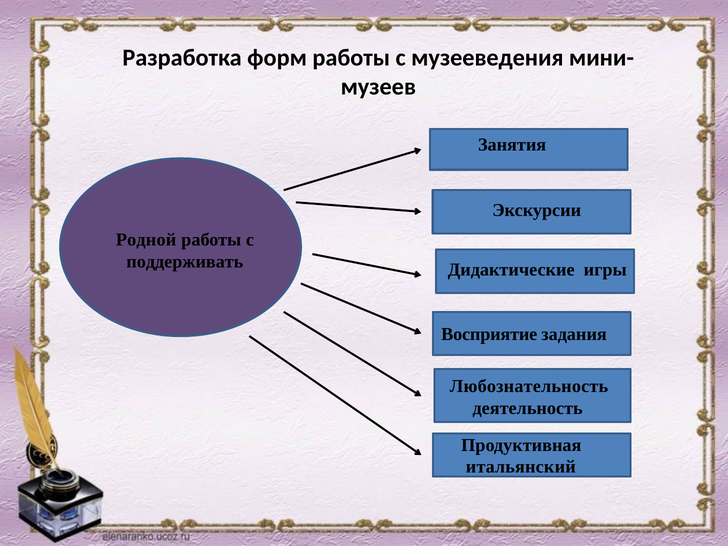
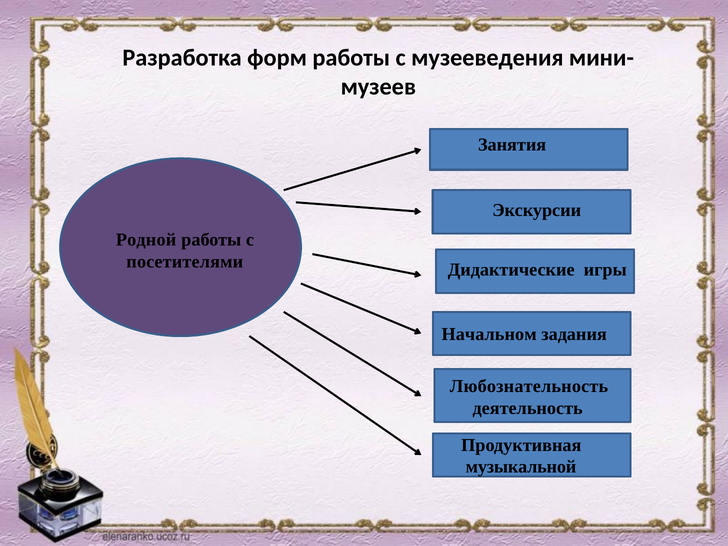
поддерживать: поддерживать -> посетителями (185, 262)
Восприятие: Восприятие -> Начальном (489, 334)
итальянский: итальянский -> музыкальной (521, 467)
